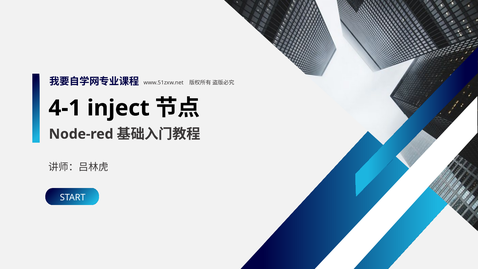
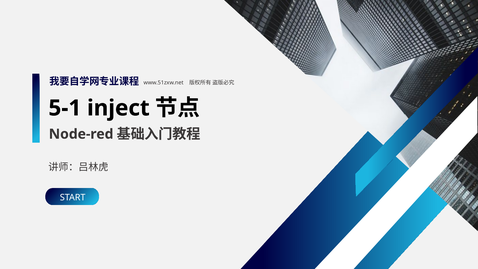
4-1: 4-1 -> 5-1 (65, 108)
